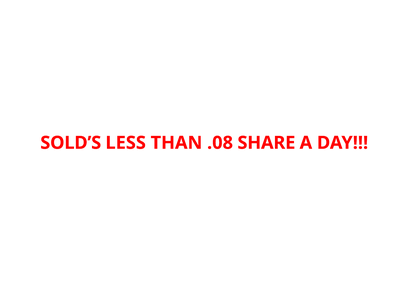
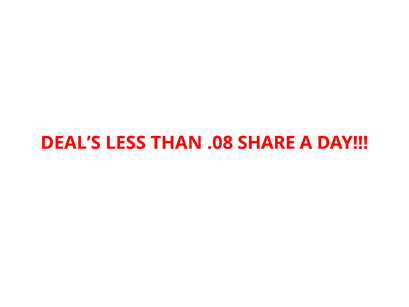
SOLD’S: SOLD’S -> DEAL’S (71, 143)
